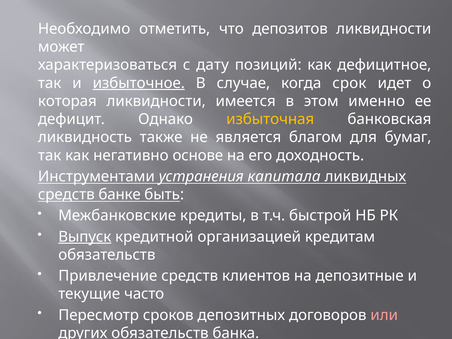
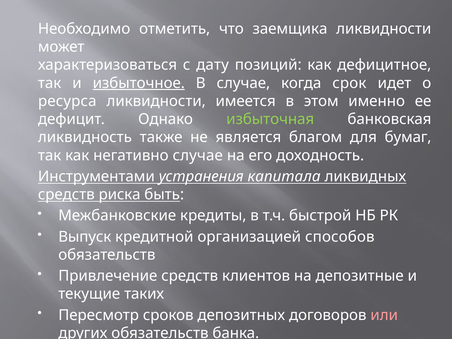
депозитов: депозитов -> заемщика (290, 29)
которая: которая -> ресурса (67, 101)
избыточная colour: yellow -> light green (270, 119)
негативно основе: основе -> случае (198, 155)
банке: банке -> риска (120, 195)
Выпуск underline: present -> none (85, 237)
кредитам: кредитам -> способов (340, 237)
часто: часто -> таких (144, 294)
